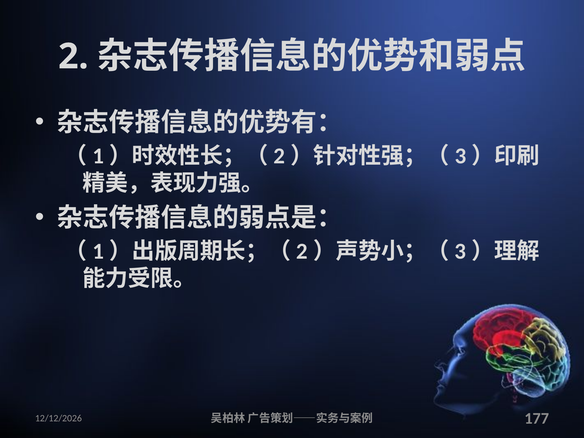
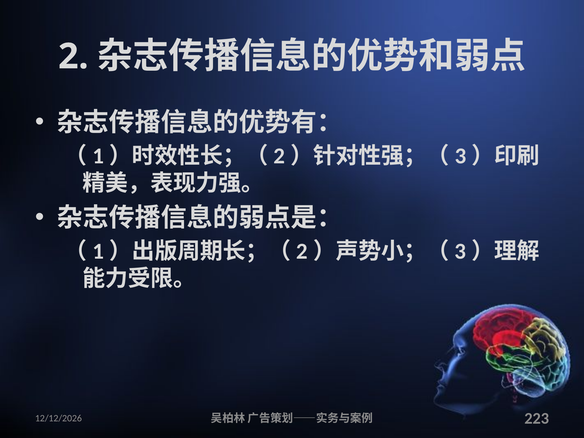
177: 177 -> 223 (537, 419)
